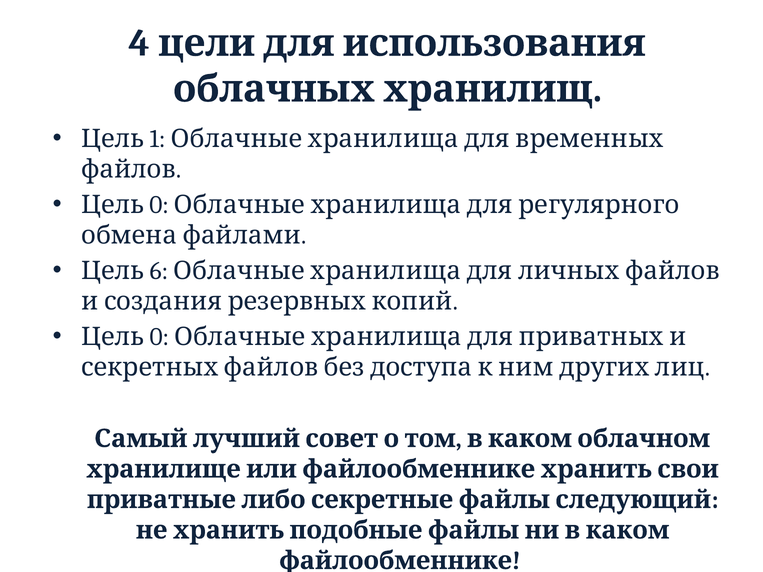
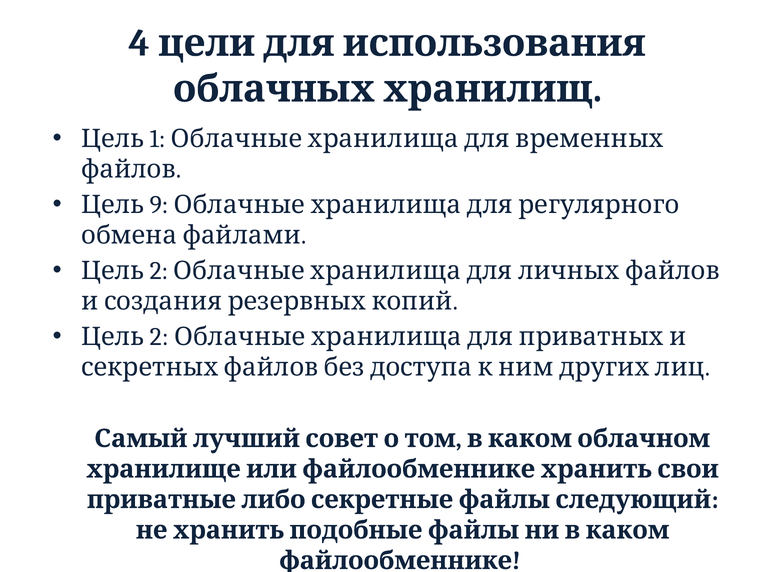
0: 0 -> 9 (159, 205)
6: 6 -> 2 (159, 271)
0: 0 -> 2 (159, 337)
